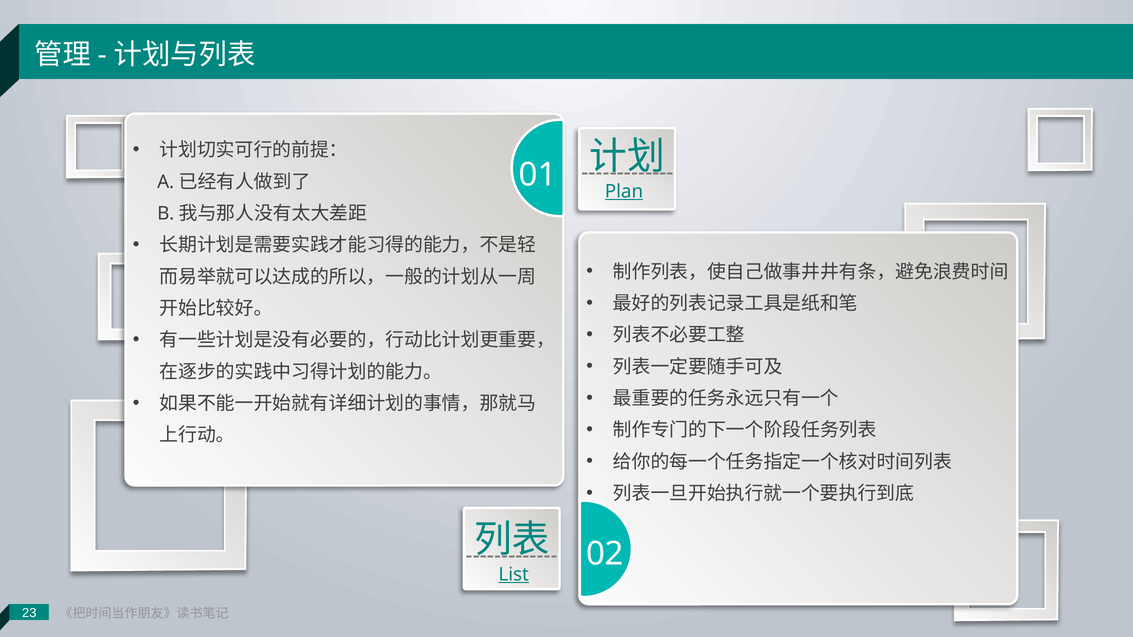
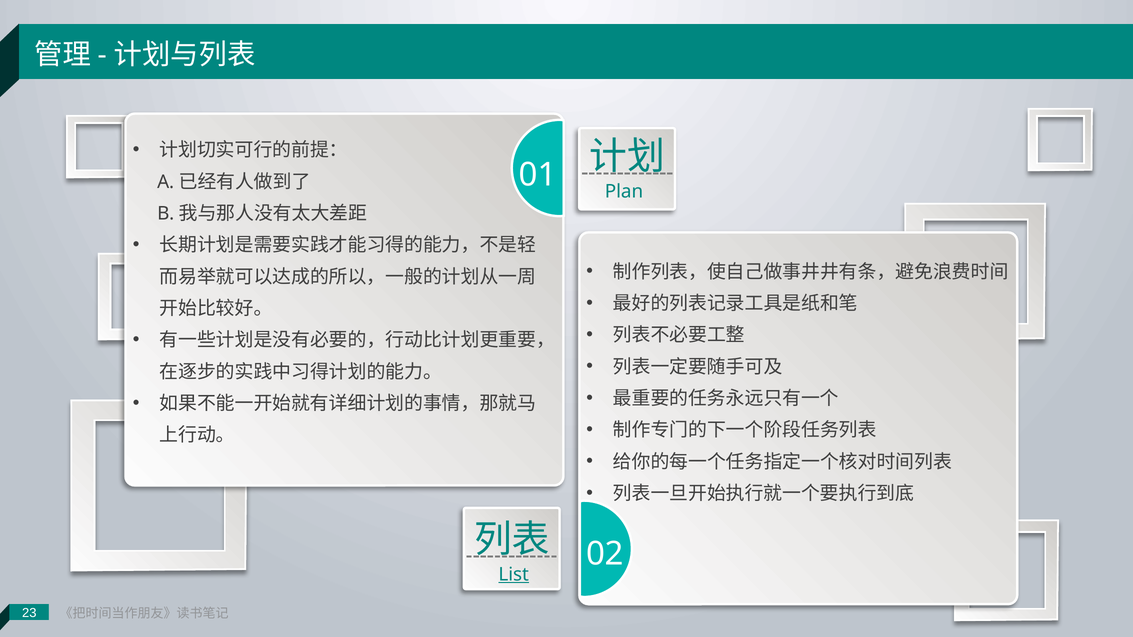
Plan underline: present -> none (624, 192)
